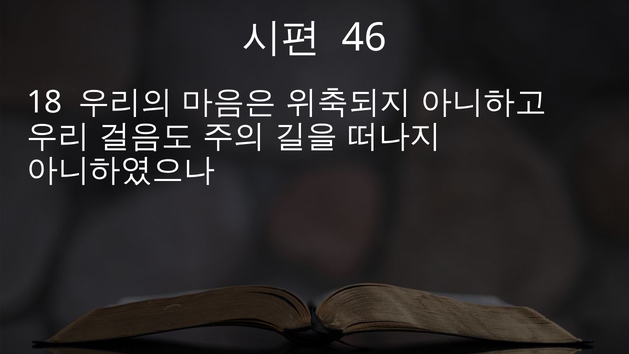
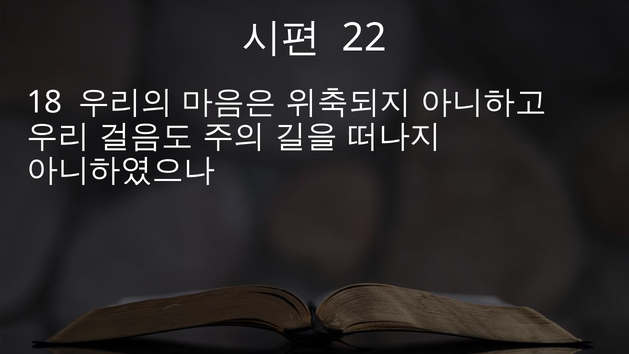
46: 46 -> 22 (364, 38)
